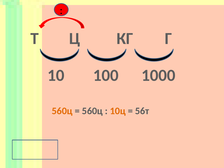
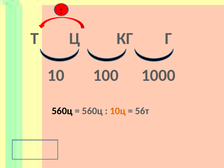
560ц colour: orange -> black (62, 111)
